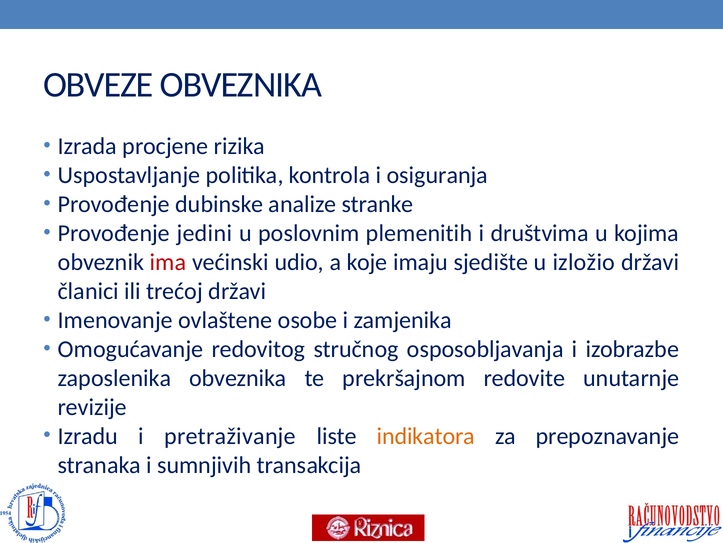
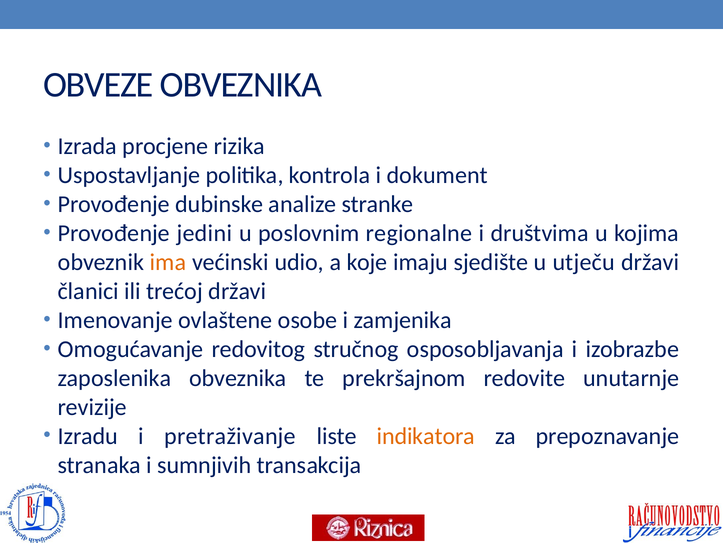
osiguranja: osiguranja -> dokument (437, 175)
plemenitih: plemenitih -> regionalne (419, 233)
ima colour: red -> orange (168, 262)
izložio: izložio -> utječu (584, 262)
